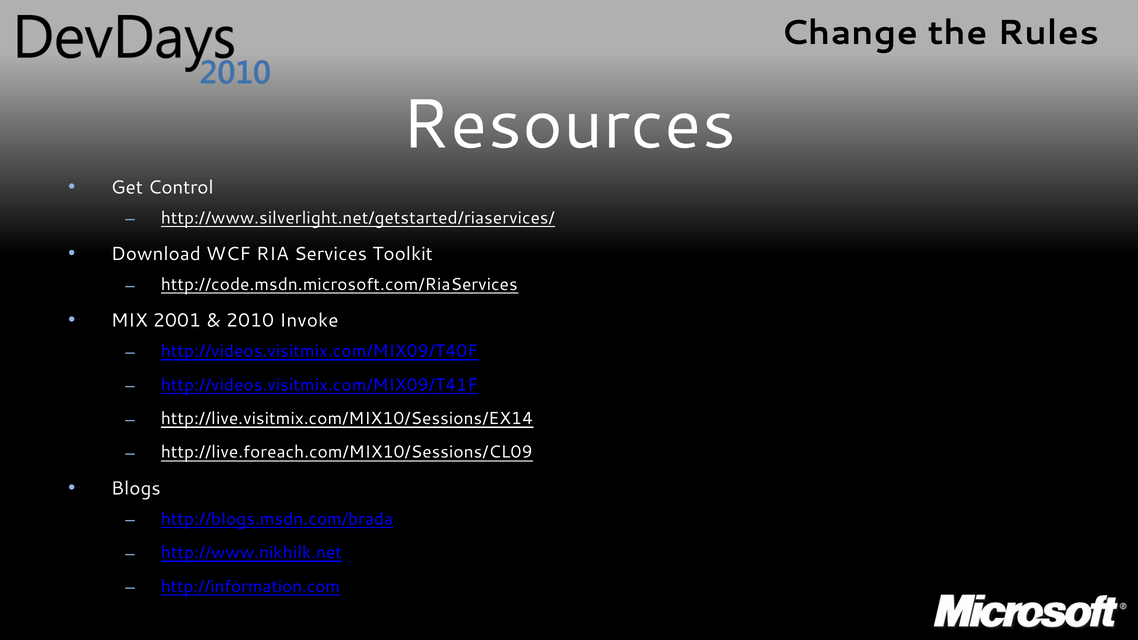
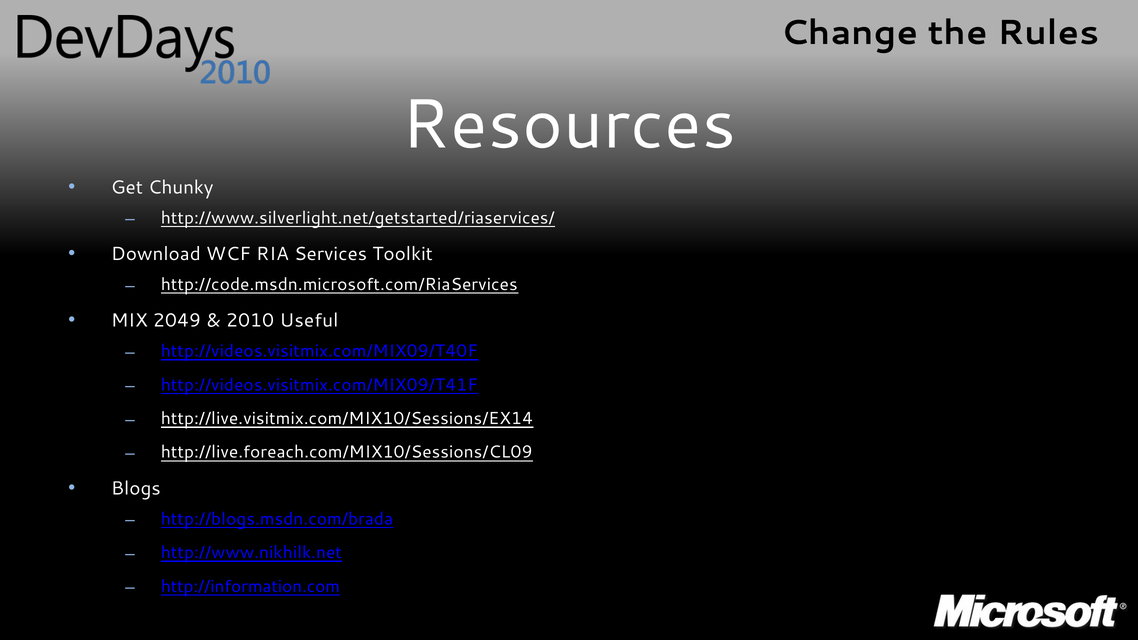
Control: Control -> Chunky (181, 187)
2001: 2001 -> 2049 (177, 321)
Invoke: Invoke -> Useful (309, 321)
